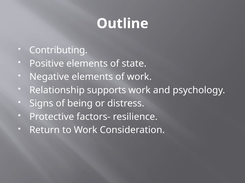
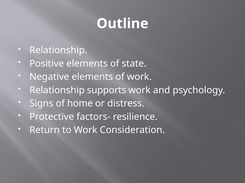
Contributing: Contributing -> Relationship (58, 50)
being: being -> home (80, 104)
